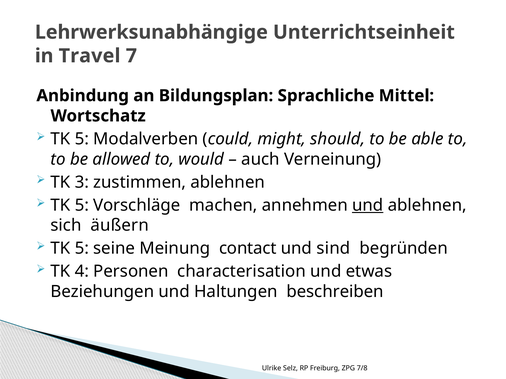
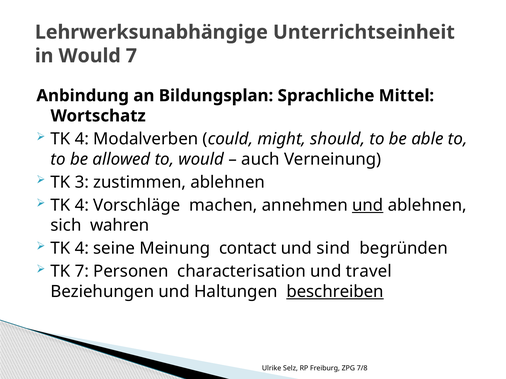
in Travel: Travel -> Would (90, 56)
5: 5 -> 4 (82, 139)
5: 5 -> 4 (82, 205)
äußern: äußern -> wahren (120, 226)
5: 5 -> 4 (82, 249)
TK 4: 4 -> 7 (82, 272)
etwas: etwas -> travel (369, 272)
beschreiben underline: none -> present (335, 292)
